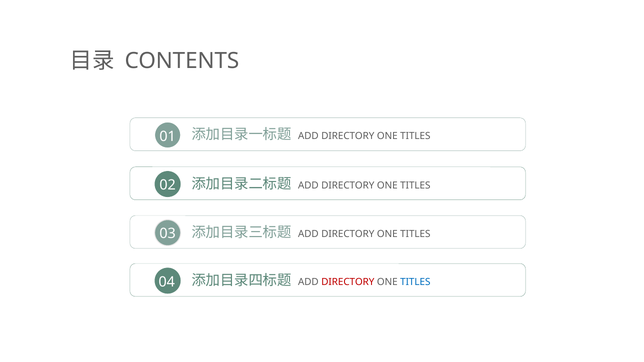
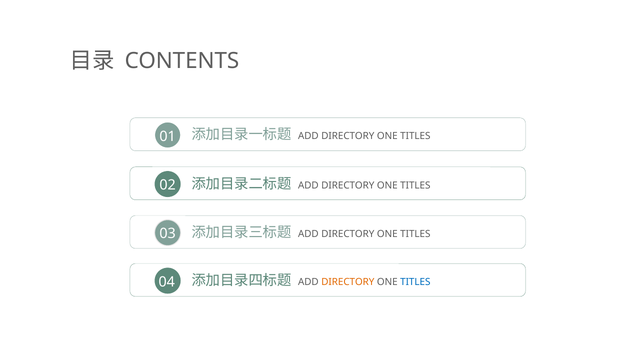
DIRECTORY colour: red -> orange (348, 282)
